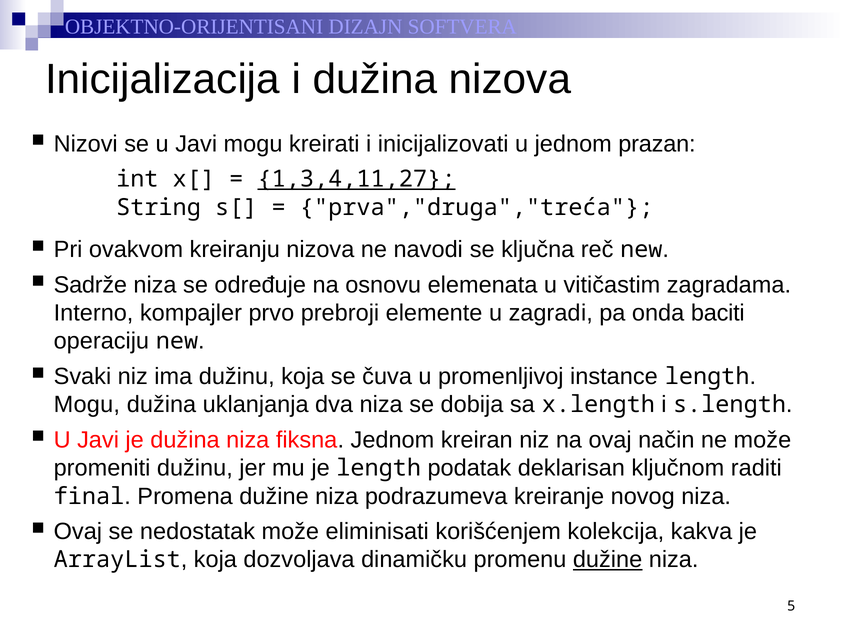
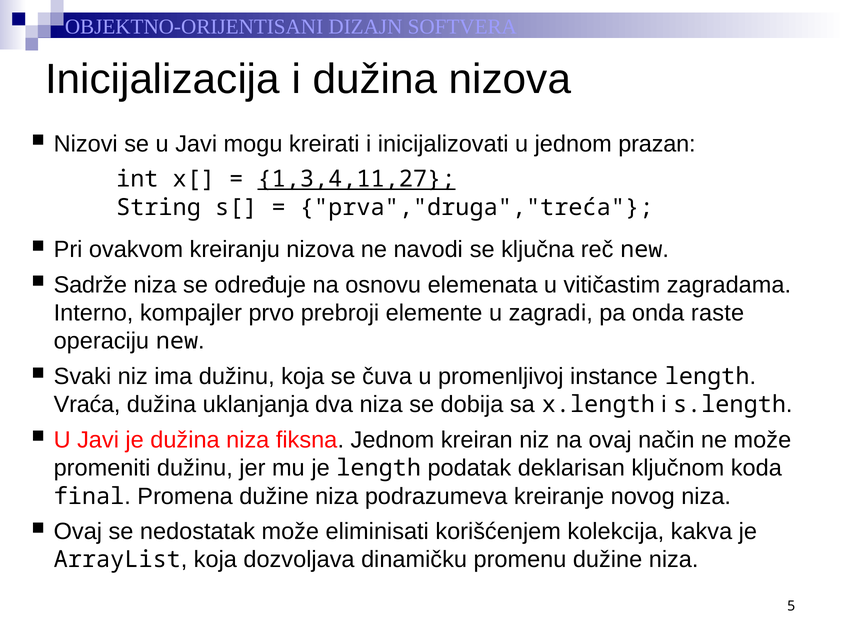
baciti: baciti -> raste (718, 313)
Mogu: Mogu -> Vraća (87, 405)
raditi: raditi -> koda (756, 468)
dužine underline: present -> none (608, 560)
